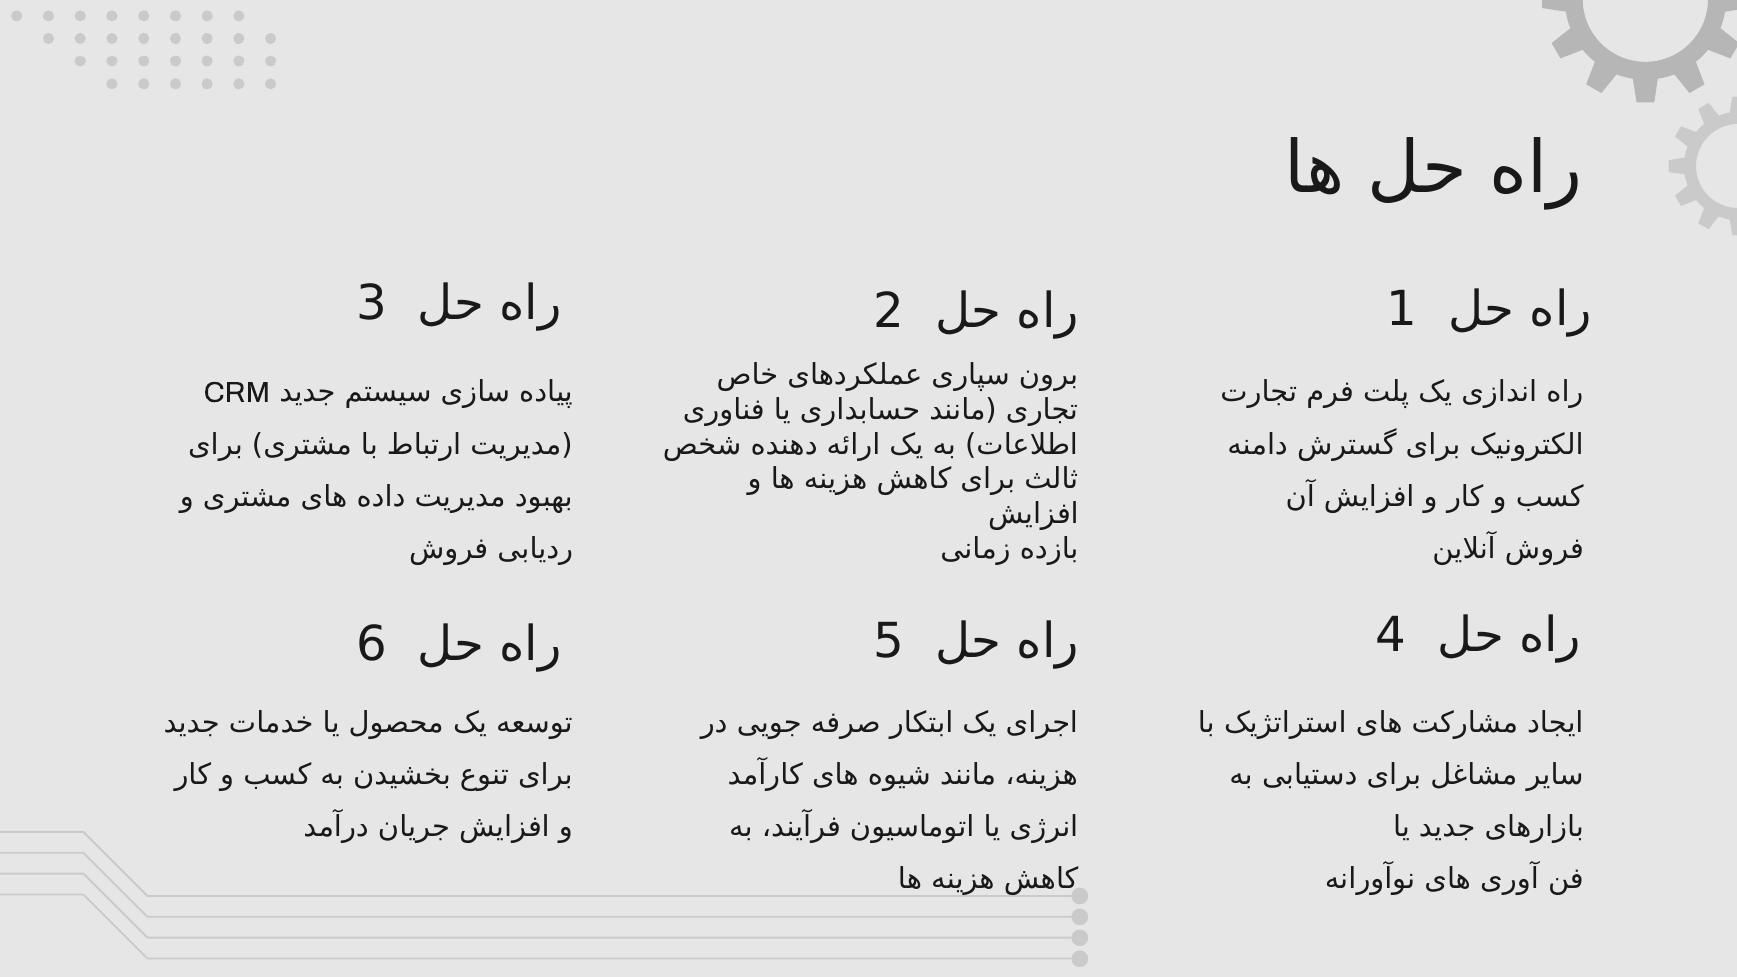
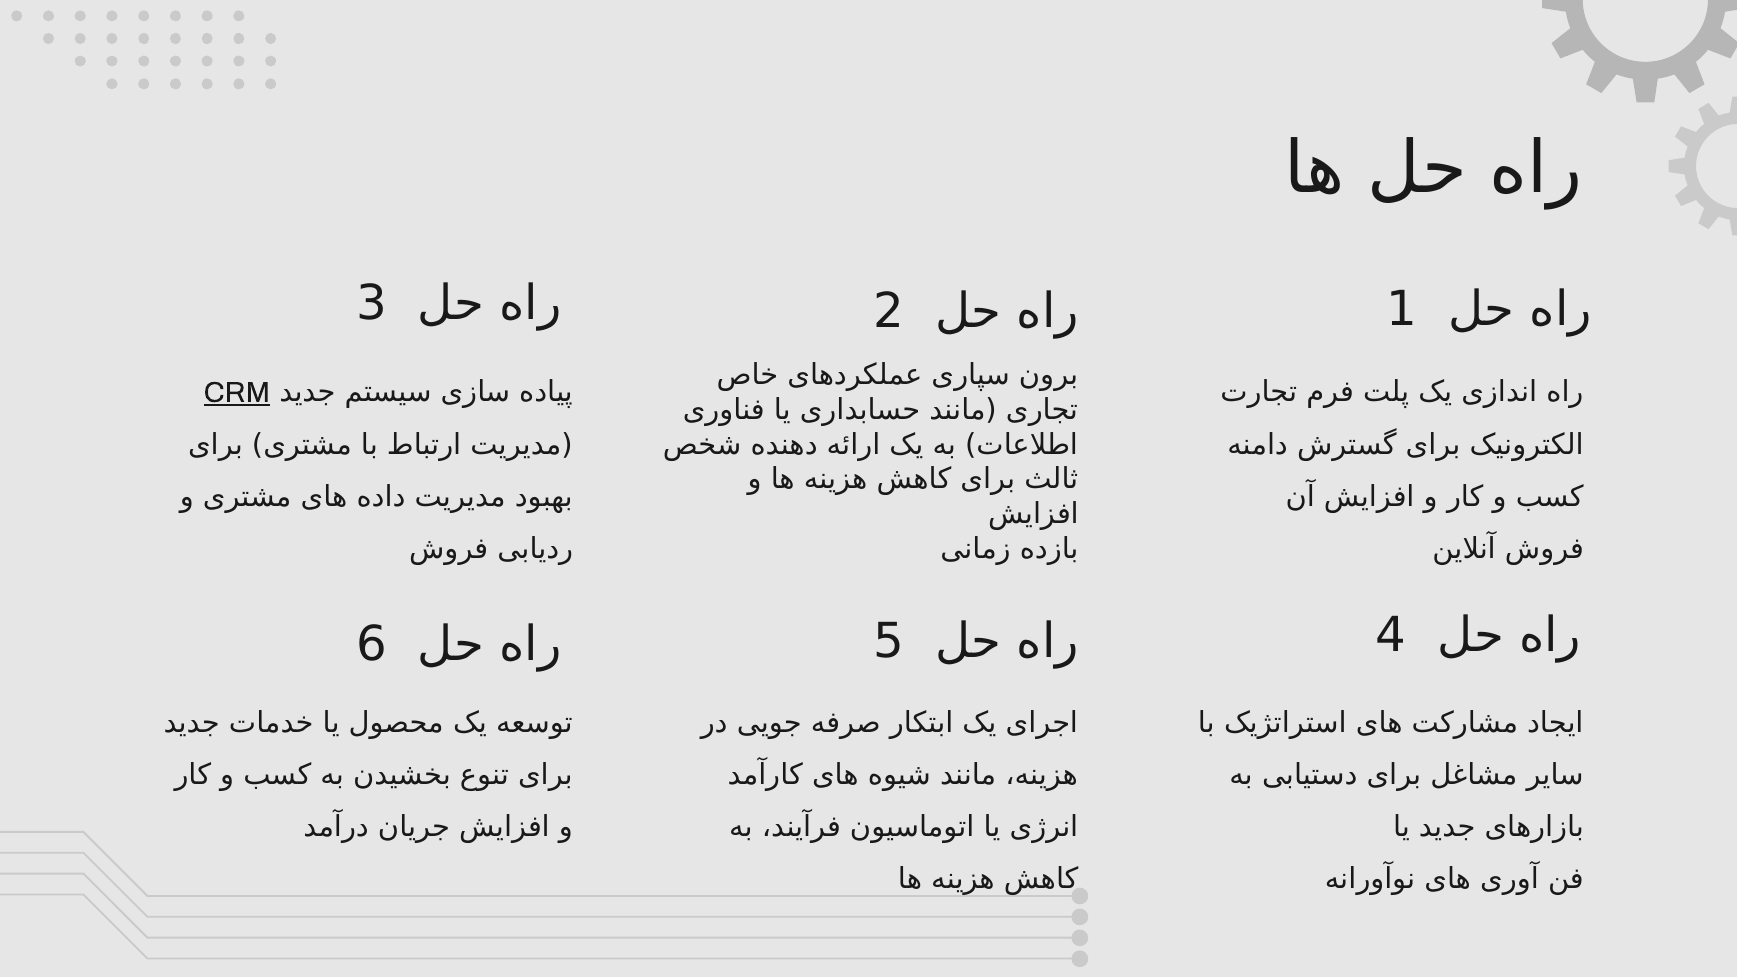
CRM underline: none -> present (237, 392)
